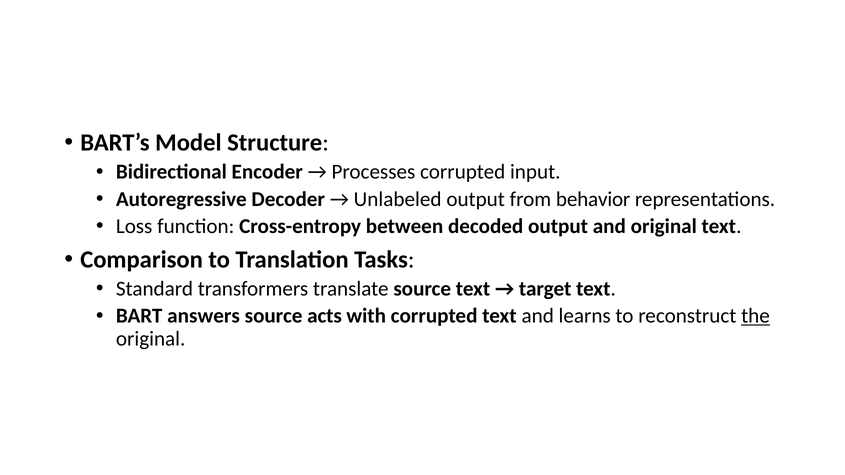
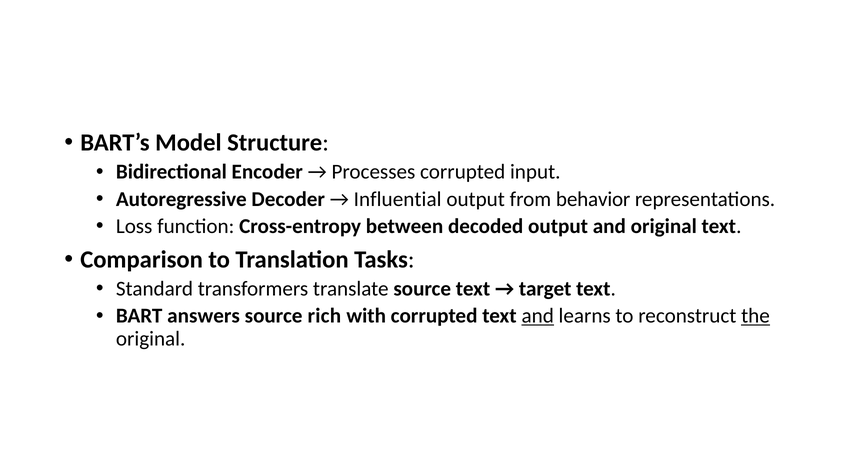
Unlabeled: Unlabeled -> Influential (398, 199)
acts: acts -> rich (324, 316)
and underline: none -> present (538, 316)
